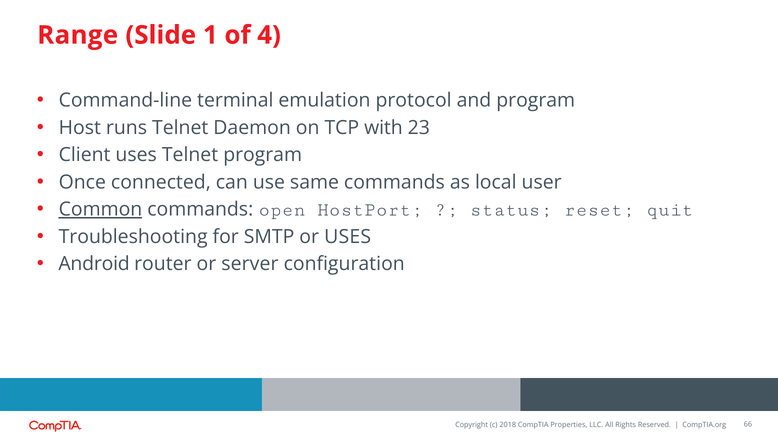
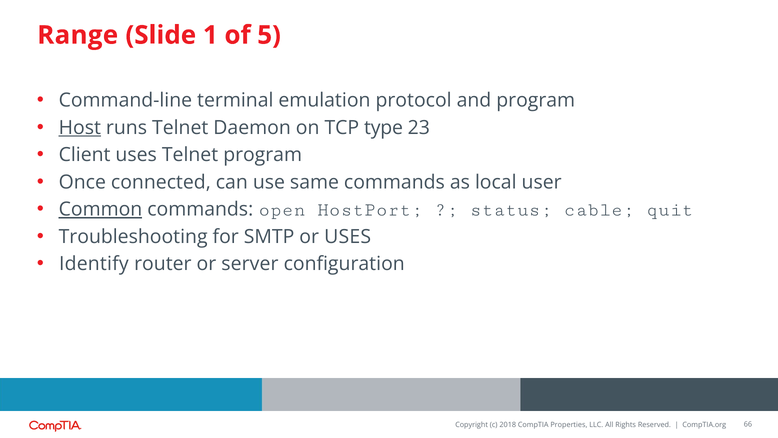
4: 4 -> 5 (269, 35)
Host underline: none -> present (80, 128)
with: with -> type (384, 128)
reset: reset -> cable (599, 209)
Android: Android -> Identify (94, 264)
